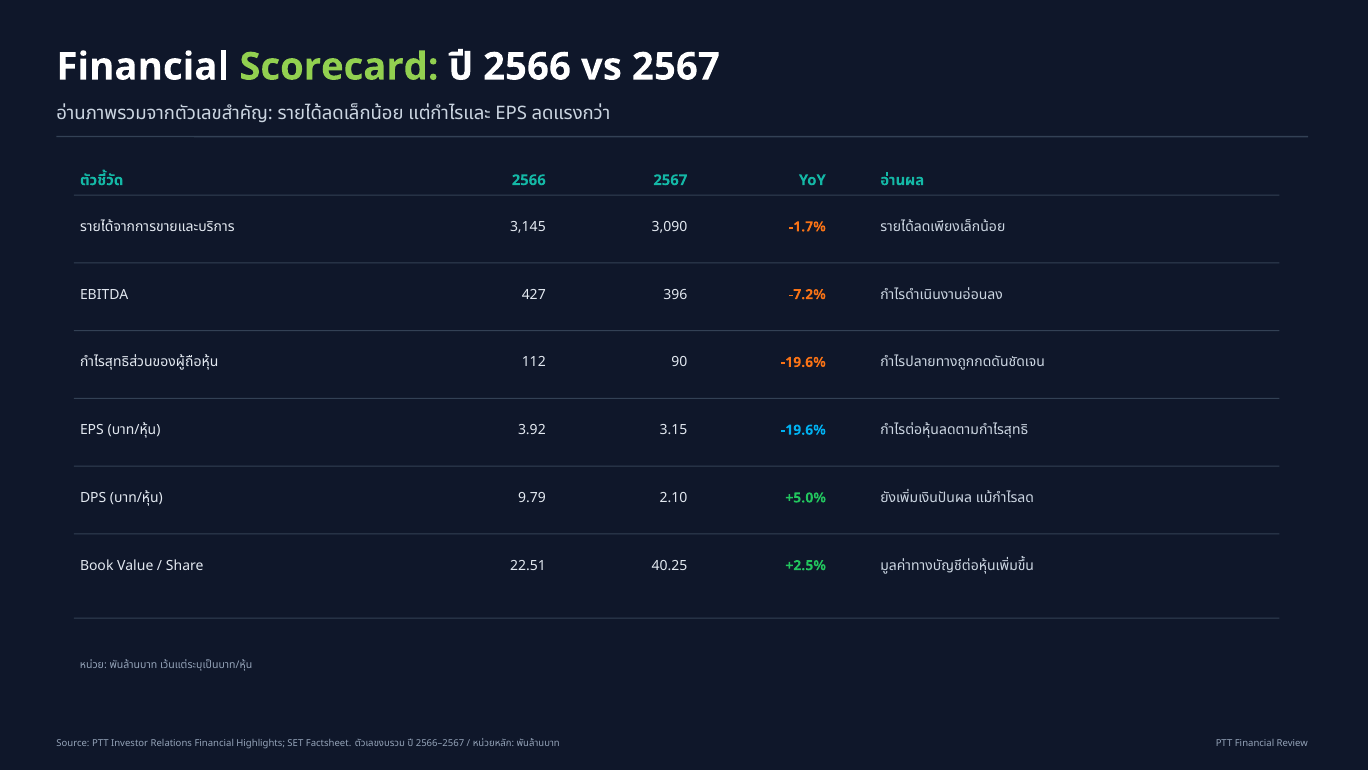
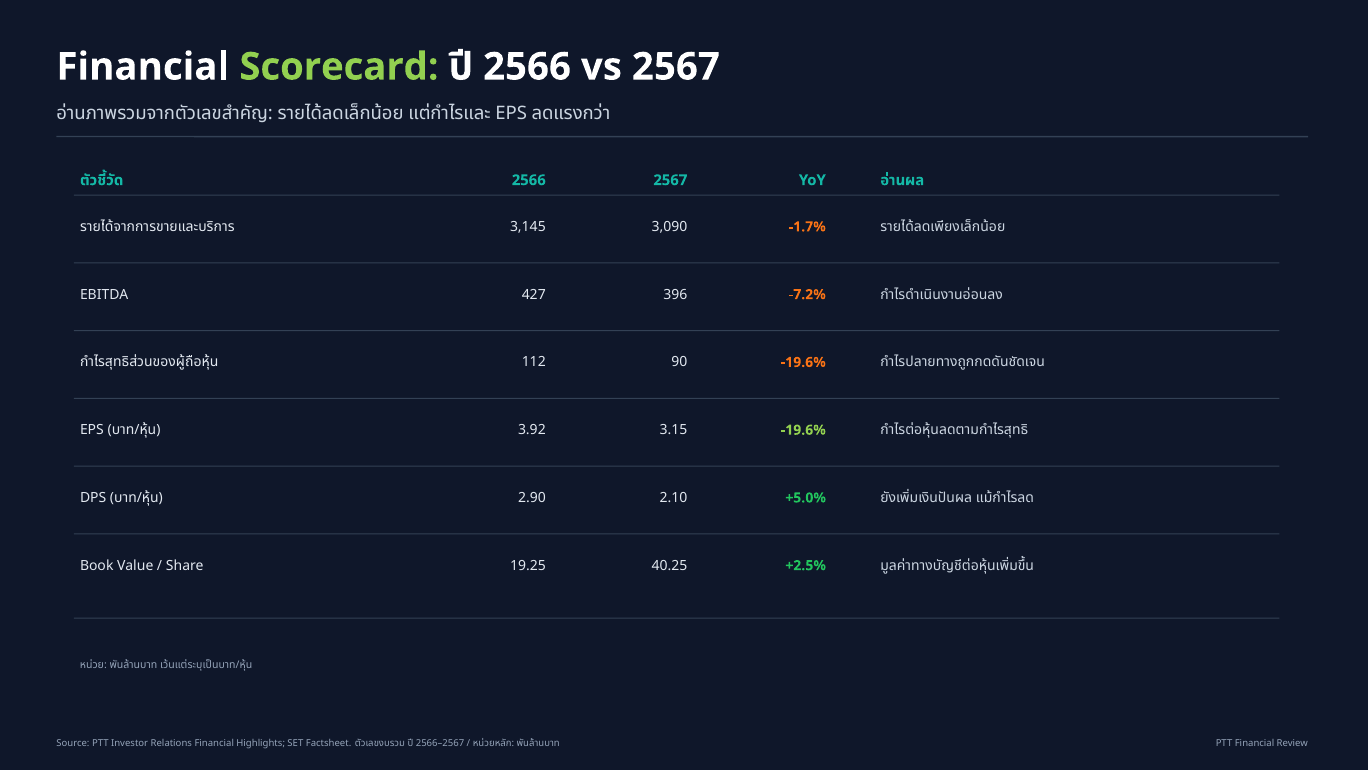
-19.6% colour: light blue -> light green (803, 430)
9.79: 9.79 -> 2.90 (532, 498)
22.51: 22.51 -> 19.25 (528, 565)
